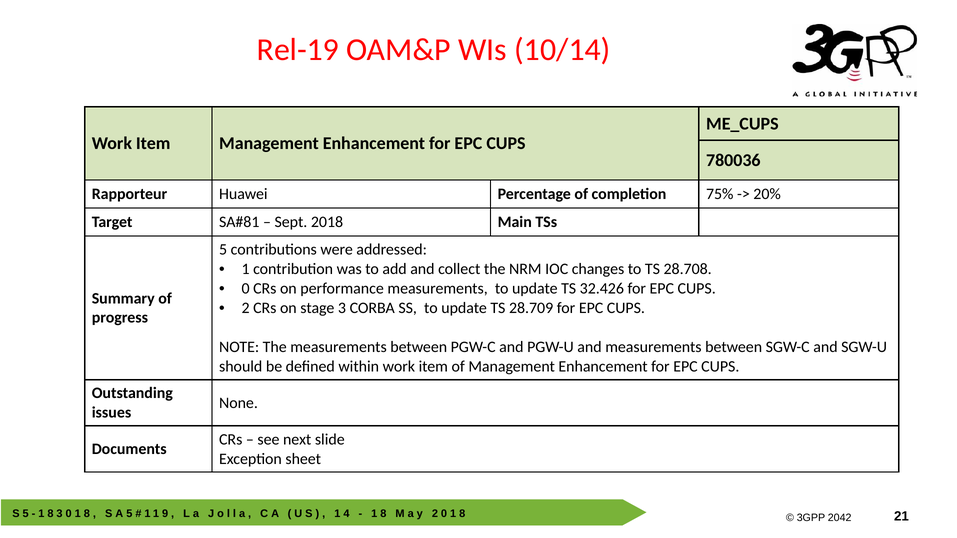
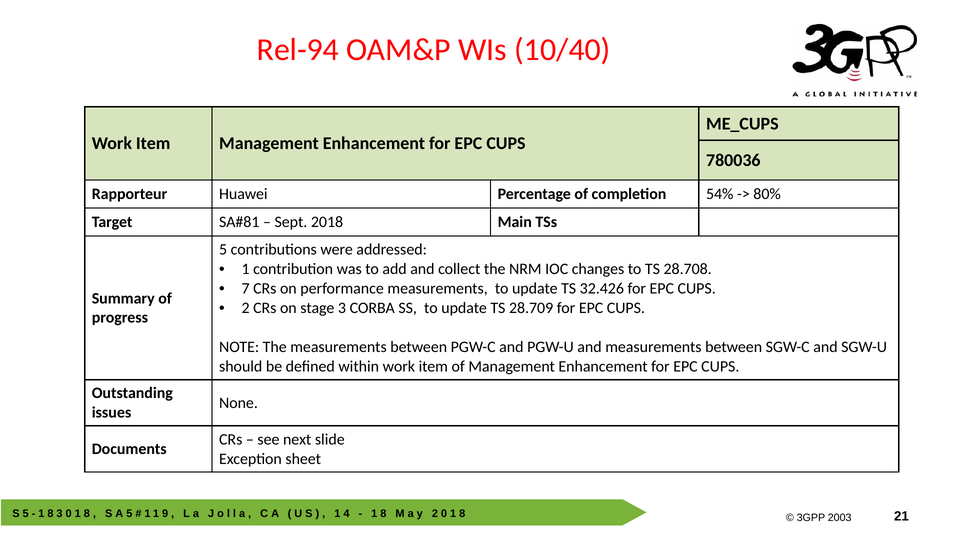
Rel-19: Rel-19 -> Rel-94 (298, 50)
10/14: 10/14 -> 10/40 (562, 50)
75%: 75% -> 54% (720, 194)
20%: 20% -> 80% (767, 194)
0: 0 -> 7 (246, 289)
2042: 2042 -> 2003 (840, 518)
